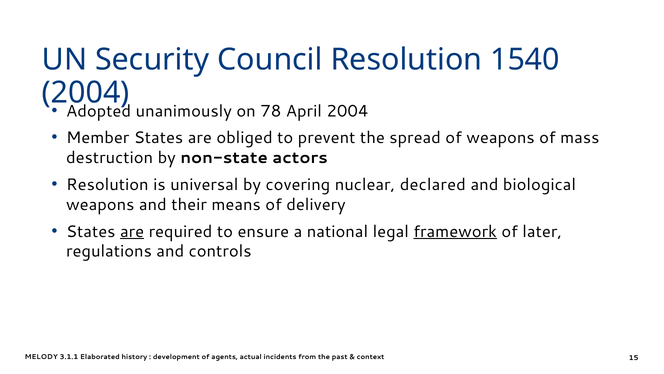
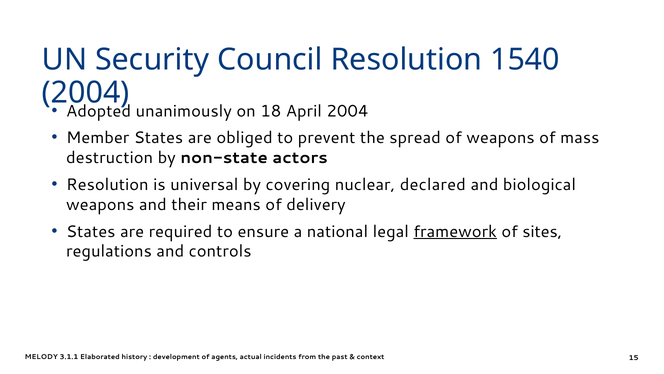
78: 78 -> 18 (271, 111)
are underline: present -> none (132, 231)
later: later -> sites (542, 231)
